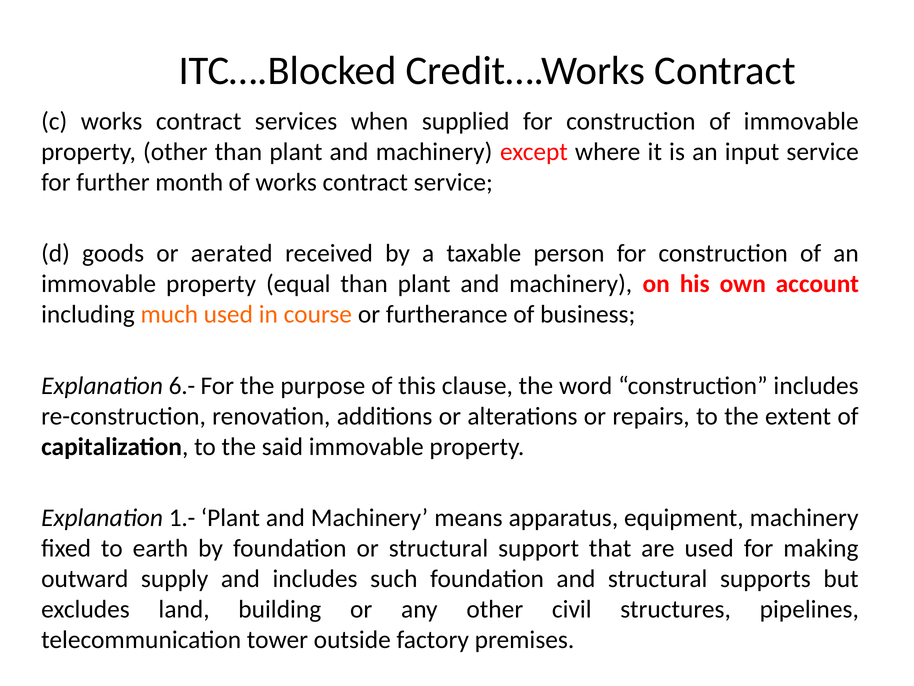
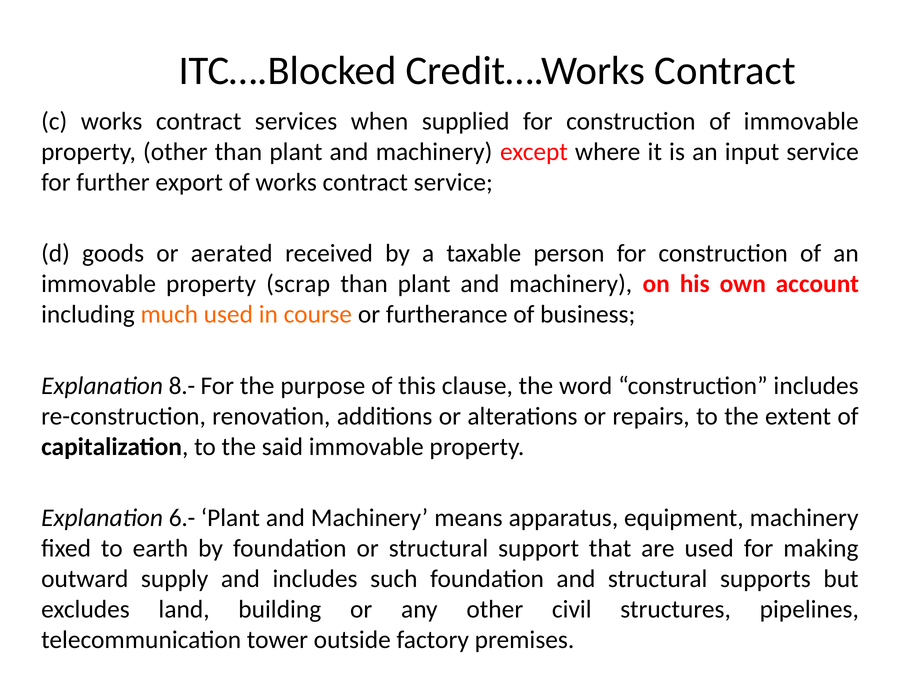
month: month -> export (189, 182)
equal: equal -> scrap (298, 284)
6.-: 6.- -> 8.- (182, 385)
1.-: 1.- -> 6.- (182, 517)
